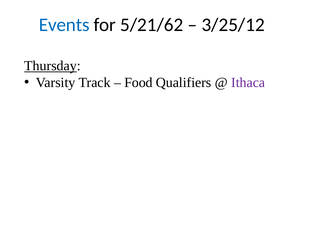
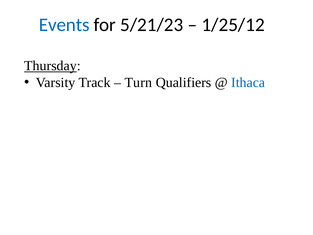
5/21/62: 5/21/62 -> 5/21/23 (152, 25)
3/25/12: 3/25/12 -> 1/25/12 (233, 25)
Food: Food -> Turn (138, 82)
Ithaca colour: purple -> blue (248, 82)
